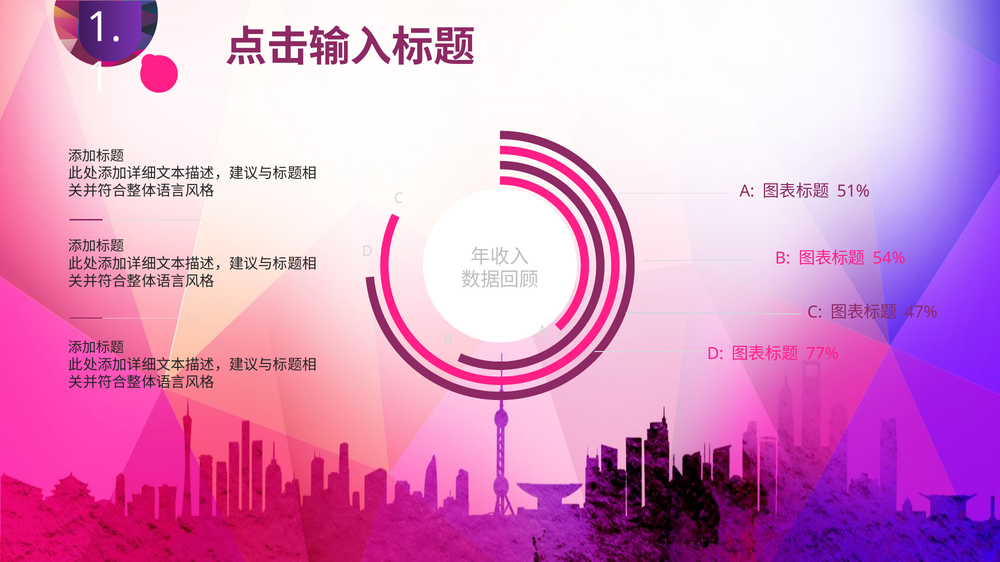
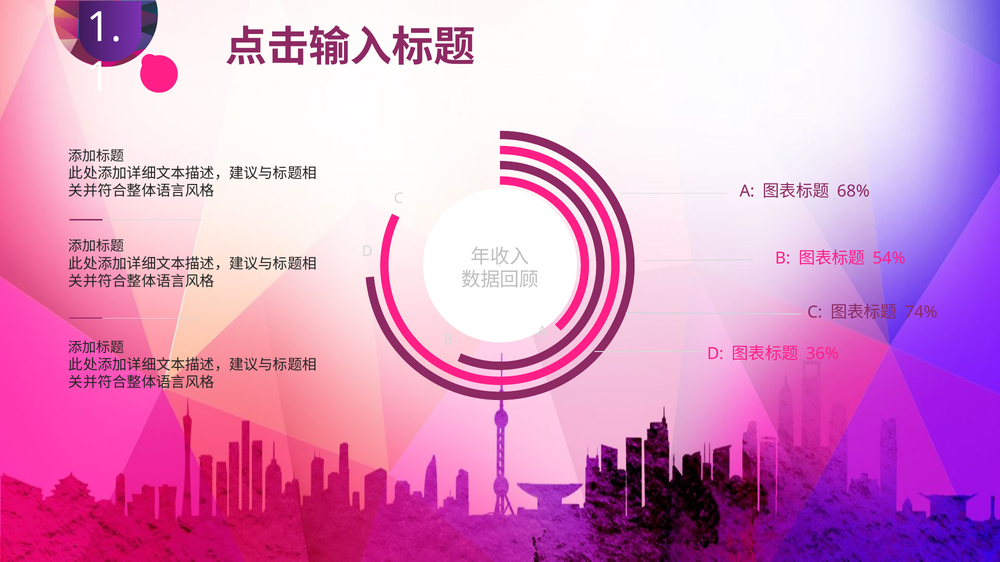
51%: 51% -> 68% (853, 192)
47%: 47% -> 74% (921, 312)
77%: 77% -> 36% (822, 354)
